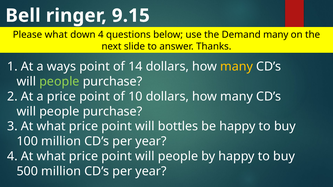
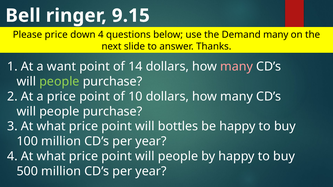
Please what: what -> price (56, 35)
ways: ways -> want (61, 67)
many colour: yellow -> pink (237, 67)
